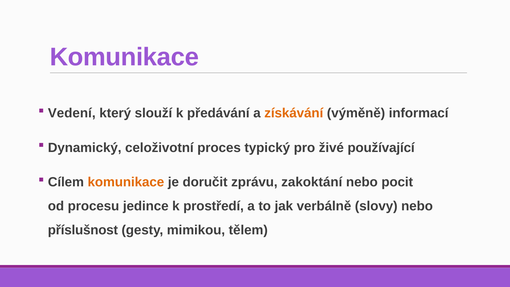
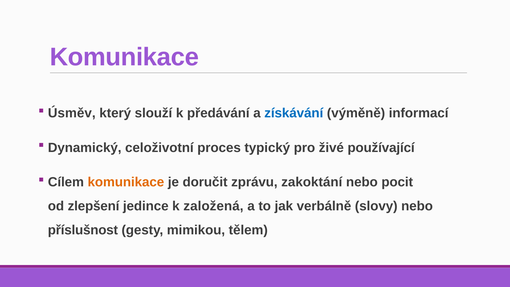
Vedení: Vedení -> Úsměv (72, 113)
získávání colour: orange -> blue (294, 113)
procesu: procesu -> zlepšení (94, 206)
prostředí: prostředí -> založená (213, 206)
